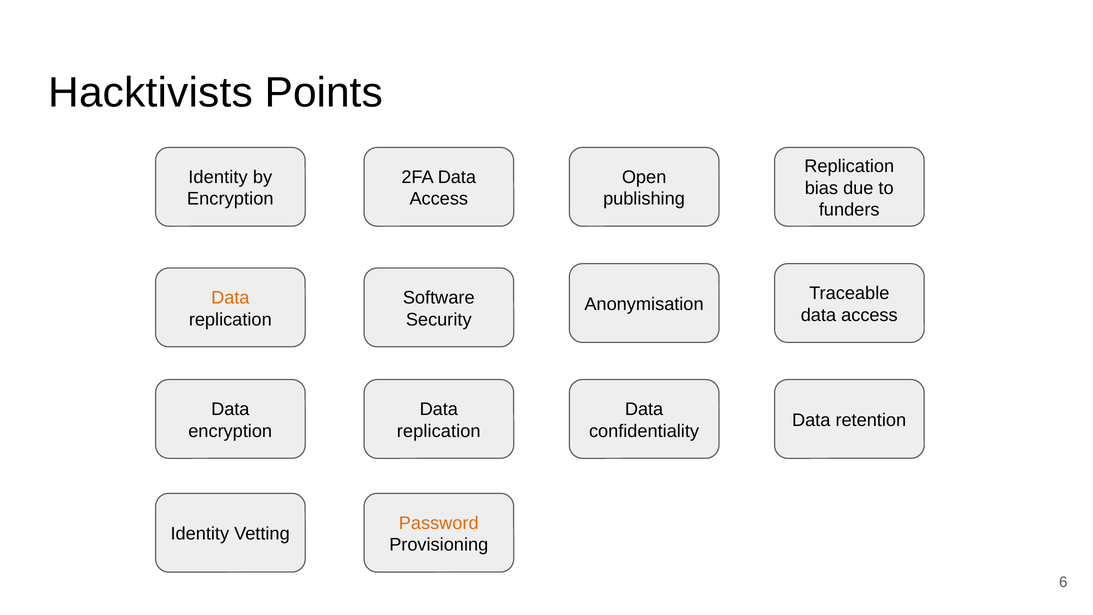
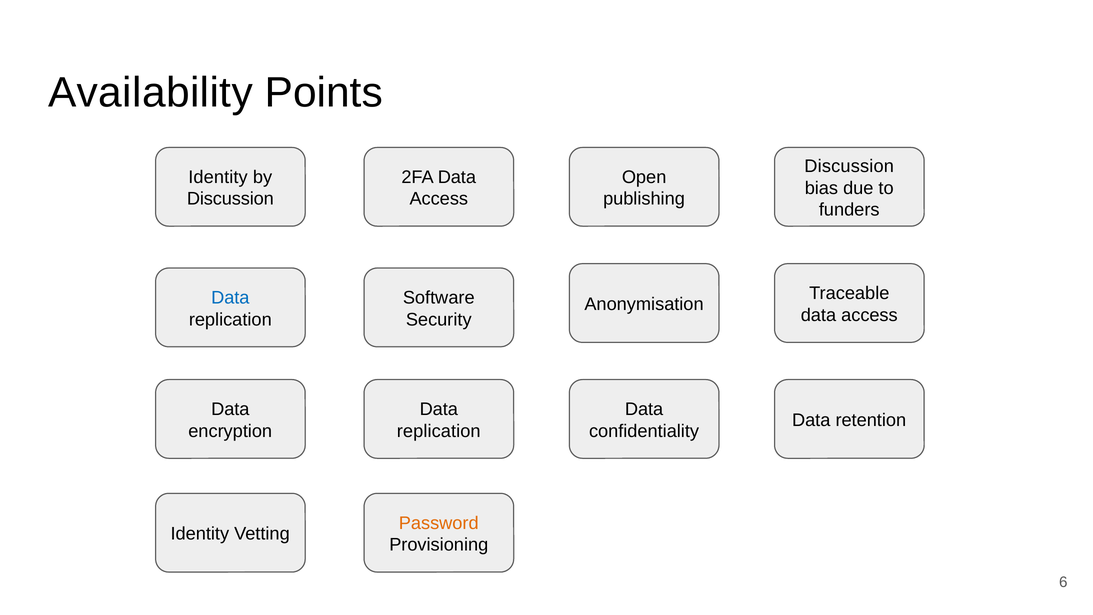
Hacktivists: Hacktivists -> Availability (150, 93)
Replication: Replication -> Discussion (849, 166)
Encryption: Encryption -> Discussion (230, 199)
Data colour: orange -> blue (230, 298)
